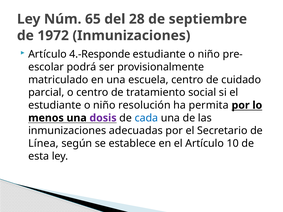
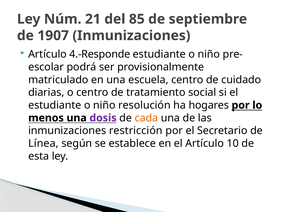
65: 65 -> 21 (93, 19)
28: 28 -> 85 (137, 19)
1972: 1972 -> 1907 (53, 36)
parcial: parcial -> diarias (46, 93)
permita: permita -> hogares (209, 105)
cada colour: blue -> orange (146, 118)
adecuadas: adecuadas -> restricción (136, 131)
